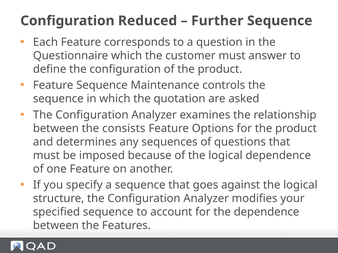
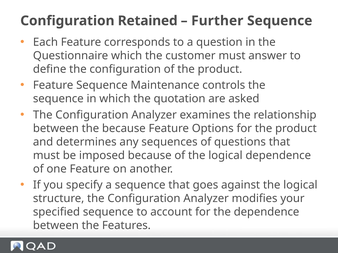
Reduced: Reduced -> Retained (148, 21)
the consists: consists -> because (124, 129)
